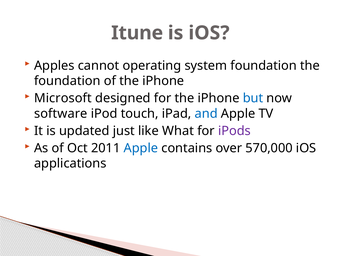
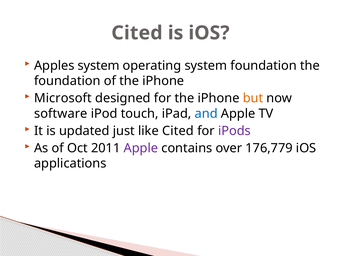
Itune: Itune -> Cited (137, 33)
Apples cannot: cannot -> system (99, 65)
but colour: blue -> orange (253, 98)
like What: What -> Cited (178, 131)
Apple colour: blue -> purple (141, 148)
570,000: 570,000 -> 176,779 (269, 148)
